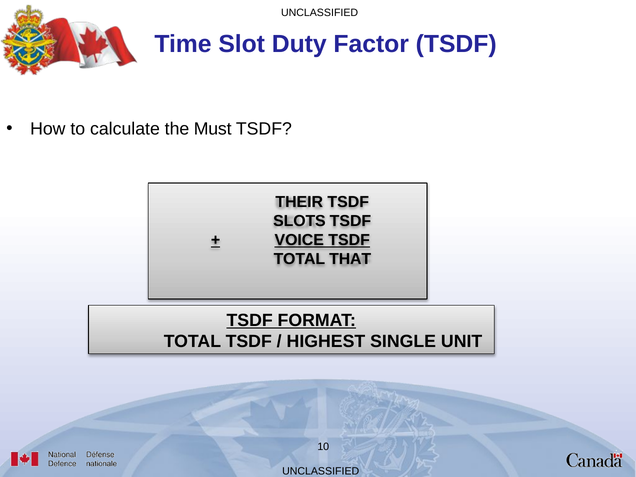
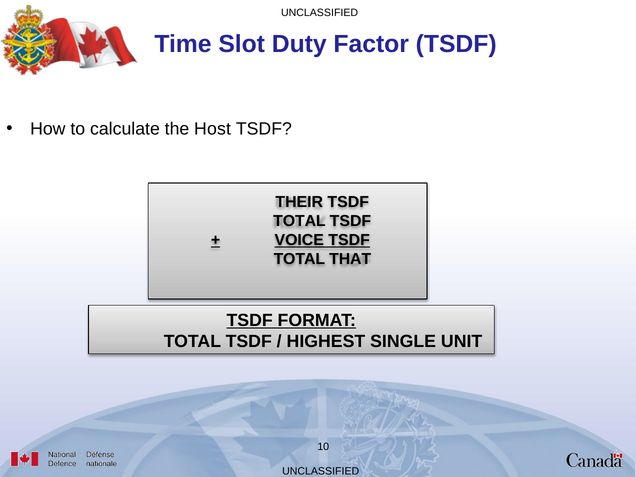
Must: Must -> Host (212, 129)
SLOTS: SLOTS -> TOTAL (299, 221)
